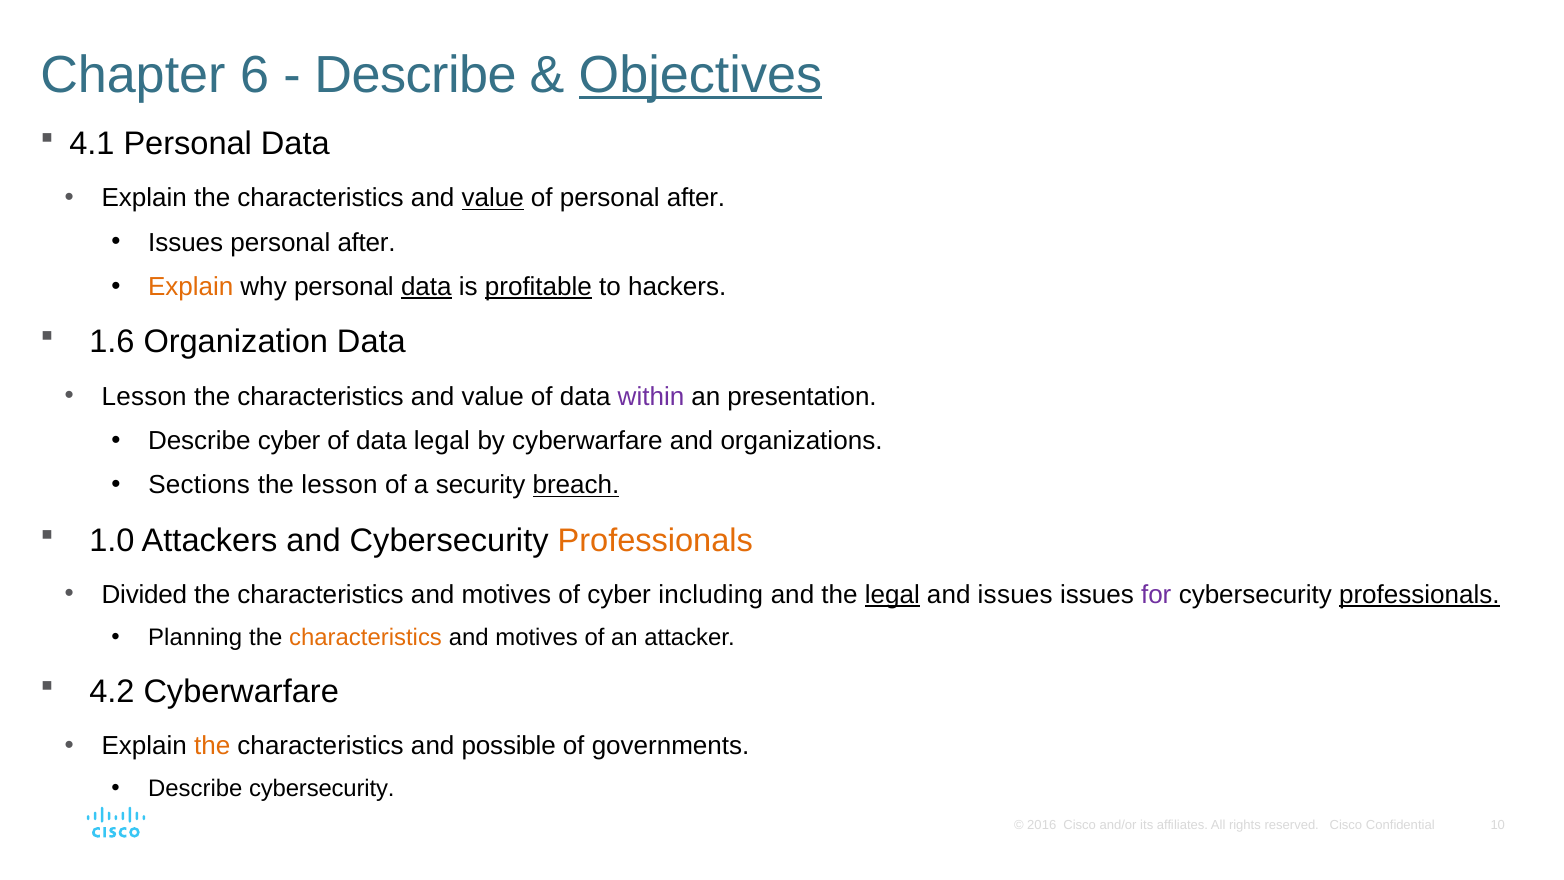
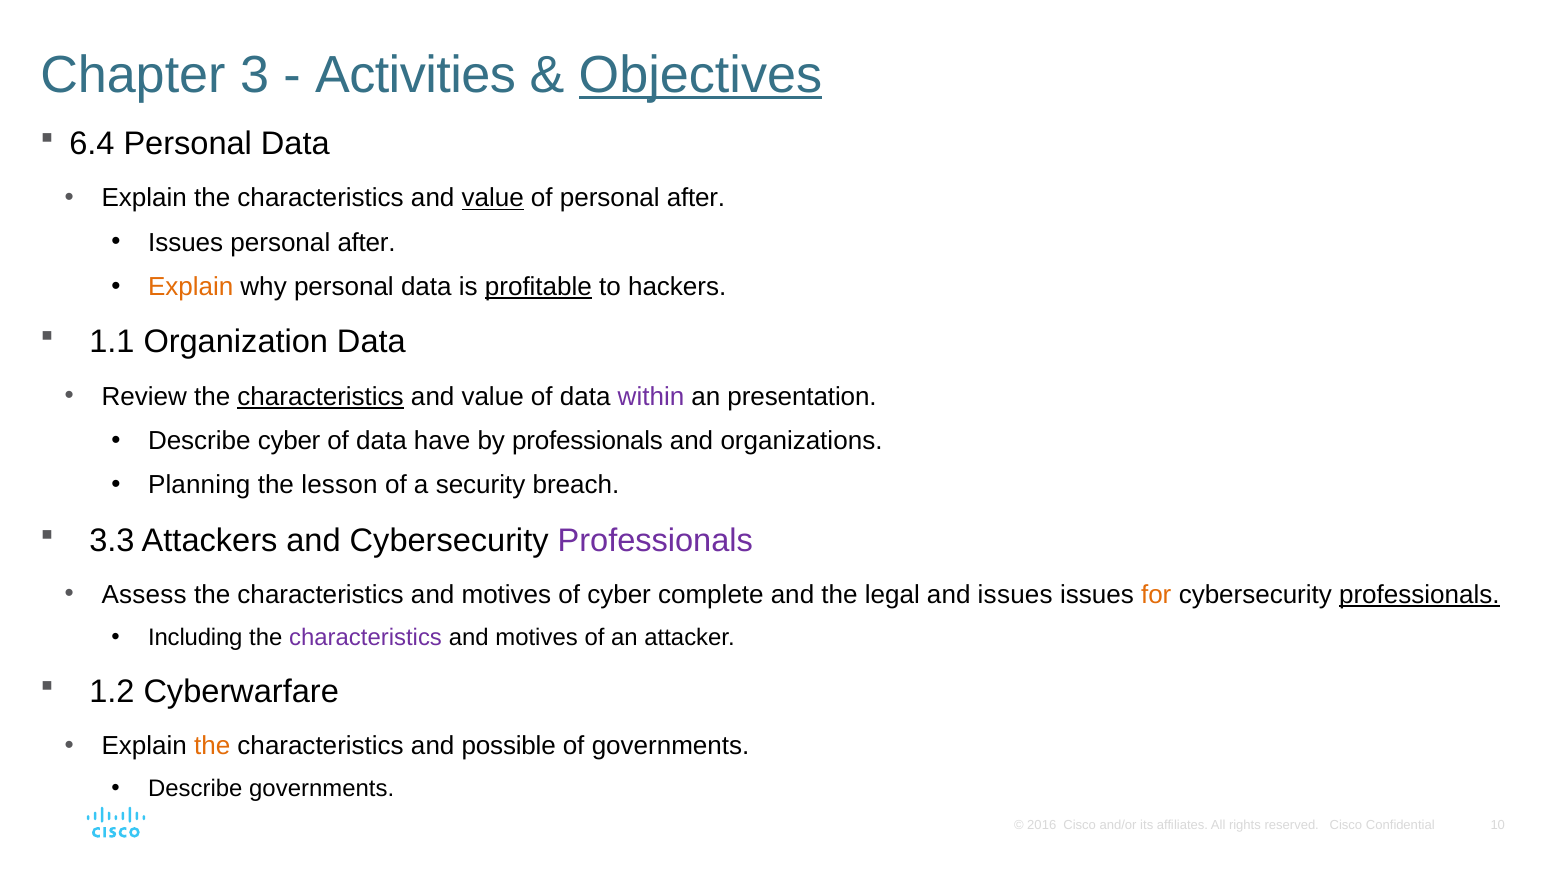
6: 6 -> 3 (255, 75)
Describe: Describe -> Activities (415, 75)
4.1: 4.1 -> 6.4 (92, 144)
data underline: present -> none (426, 287)
1.6: 1.6 -> 1.1 (112, 342)
Lesson: Lesson -> Review (144, 396)
characteristics underline: none -> present (321, 396)
data legal: legal -> have (442, 441)
by cyberwarfare: cyberwarfare -> professionals (588, 441)
Sections: Sections -> Planning (199, 485)
breach underline: present -> none (576, 485)
1.0: 1.0 -> 3.3 (112, 540)
Professionals colour: orange -> purple (655, 540)
Divided: Divided -> Assess (144, 595)
including: including -> complete (711, 595)
legal underline: present -> none (892, 595)
for colour: purple -> orange (1156, 595)
Planning: Planning -> Including (195, 638)
characteristics colour: orange -> purple (366, 638)
4.2: 4.2 -> 1.2 (112, 692)
Describe cybersecurity: cybersecurity -> governments (322, 789)
